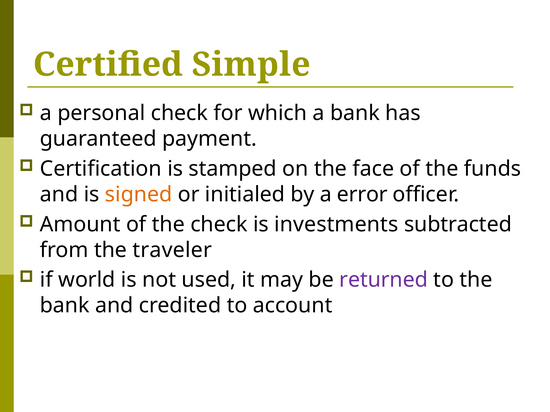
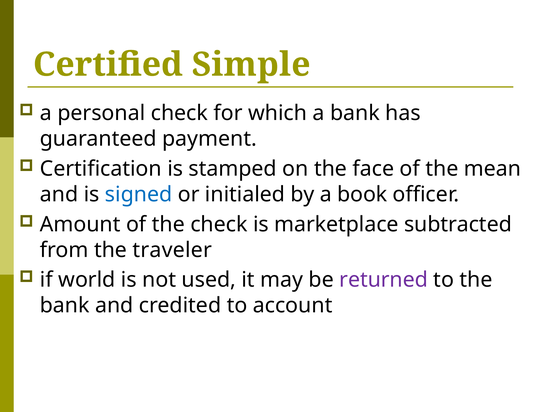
funds: funds -> mean (493, 169)
signed colour: orange -> blue (139, 195)
error: error -> book (362, 195)
investments: investments -> marketplace (336, 225)
